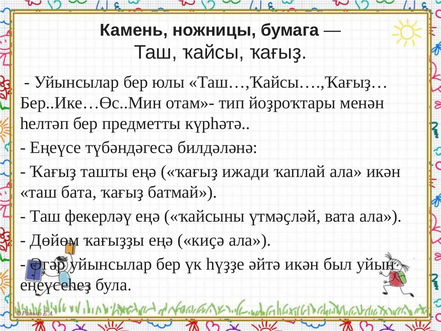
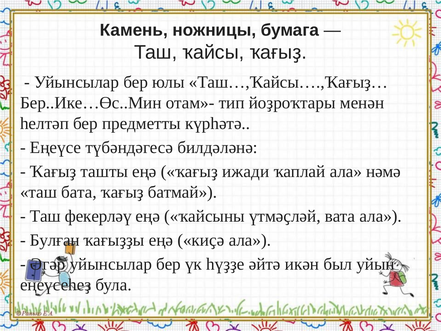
ала икән: икән -> нәмә (384, 171)
Дөйөм: Дөйөм -> Булған (55, 240)
